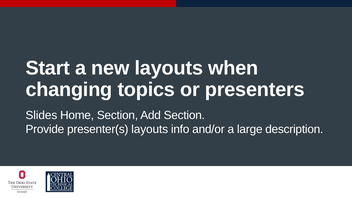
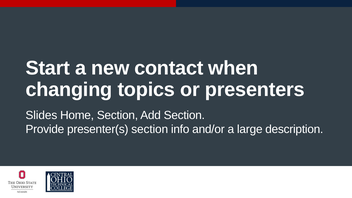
new layouts: layouts -> contact (169, 68)
presenter(s layouts: layouts -> section (150, 129)
